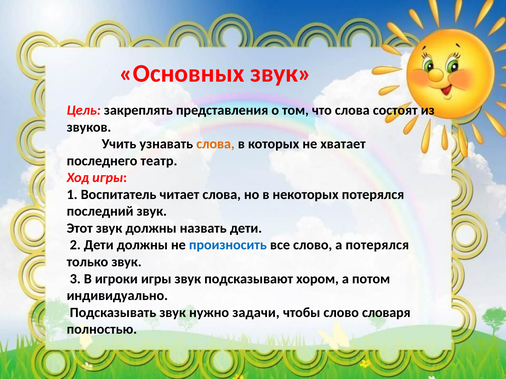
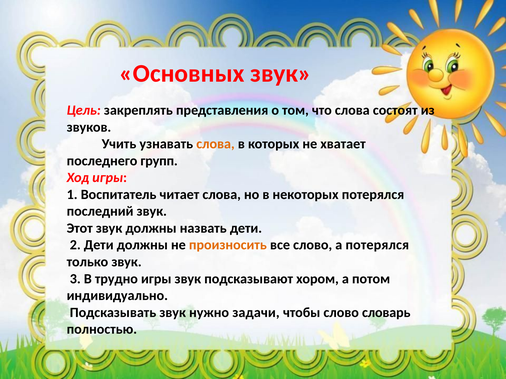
театр: театр -> групп (159, 161)
произносить colour: blue -> orange (228, 245)
игроки: игроки -> трудно (116, 279)
словаря: словаря -> словарь (386, 313)
